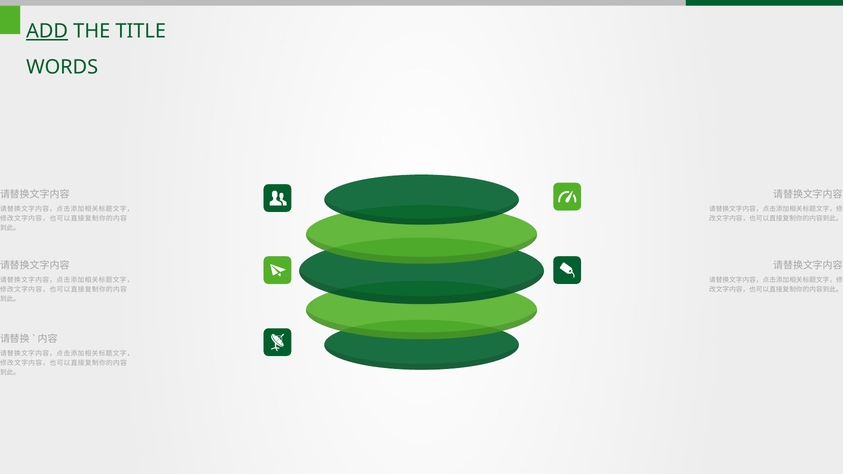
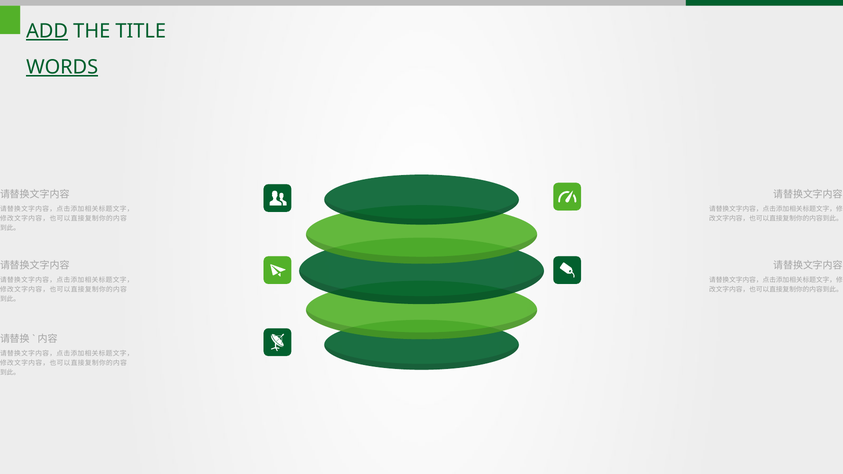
WORDS underline: none -> present (62, 67)
